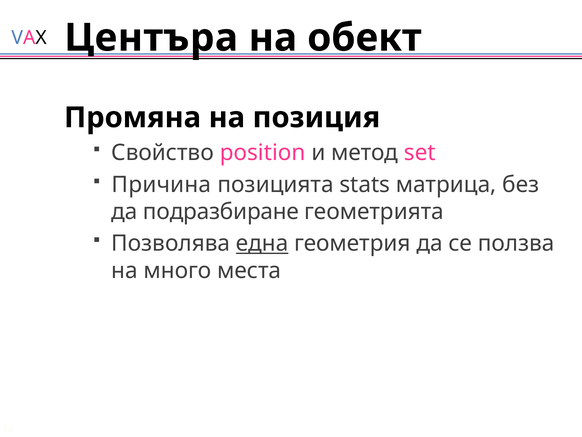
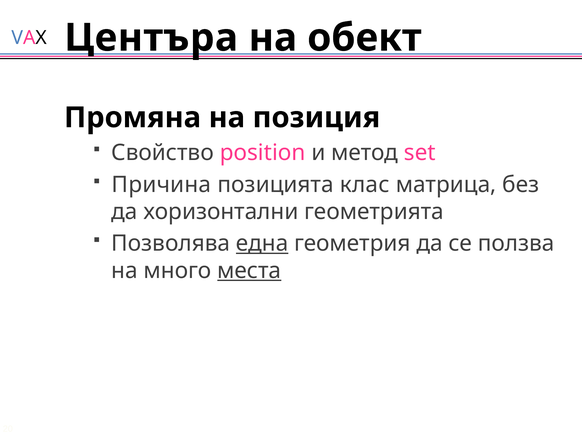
stats: stats -> клас (365, 184)
подразбиране: подразбиране -> хоризонтални (221, 211)
места underline: none -> present (249, 270)
